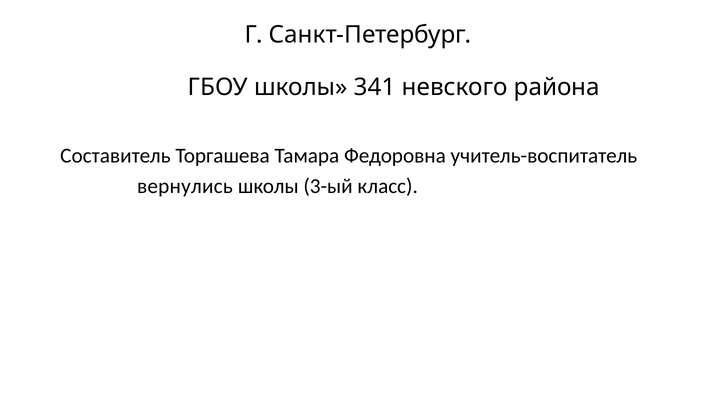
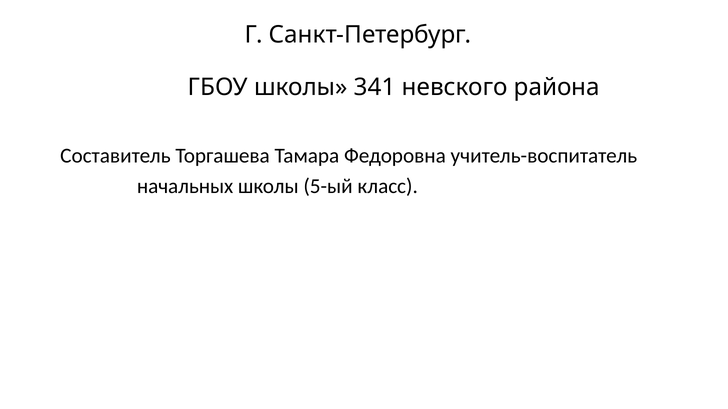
вернулись: вернулись -> начальных (185, 187)
3-ый: 3-ый -> 5-ый (328, 187)
